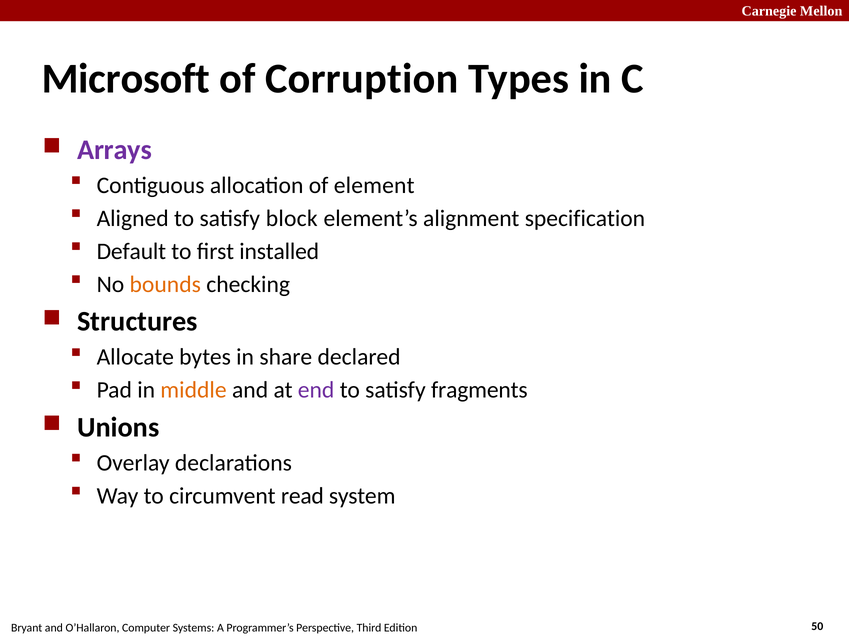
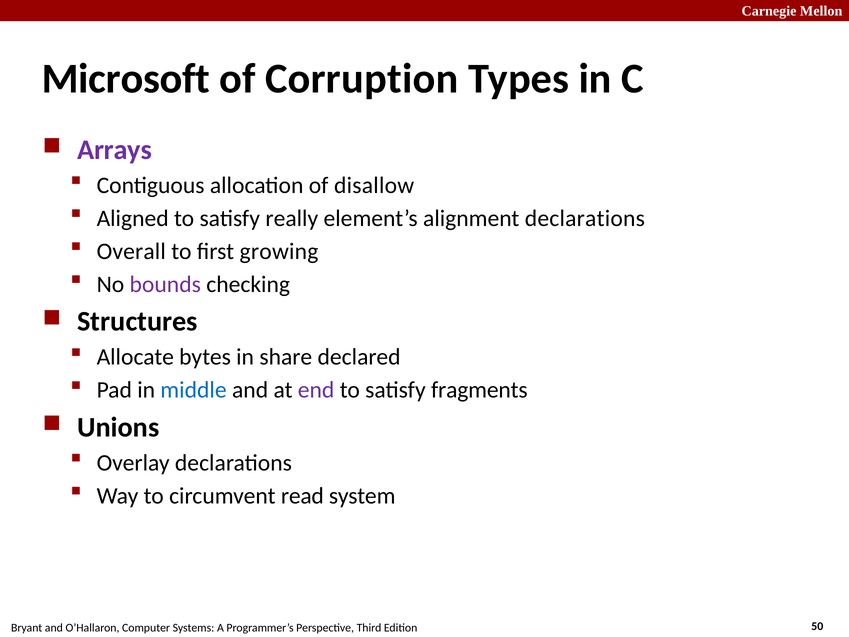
element: element -> disallow (374, 185)
block: block -> really (292, 218)
alignment specification: specification -> declarations (585, 218)
Default: Default -> Overall (131, 251)
installed: installed -> growing (279, 251)
bounds colour: orange -> purple (165, 284)
middle colour: orange -> blue (194, 390)
